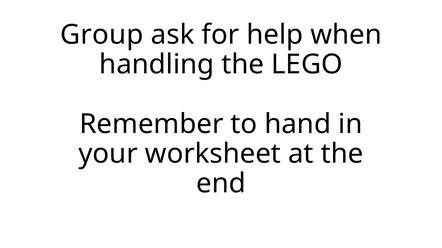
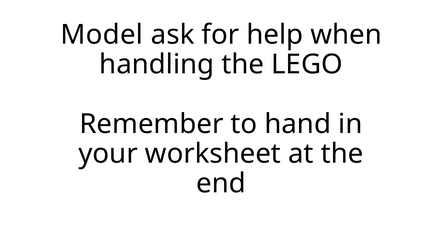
Group: Group -> Model (102, 35)
